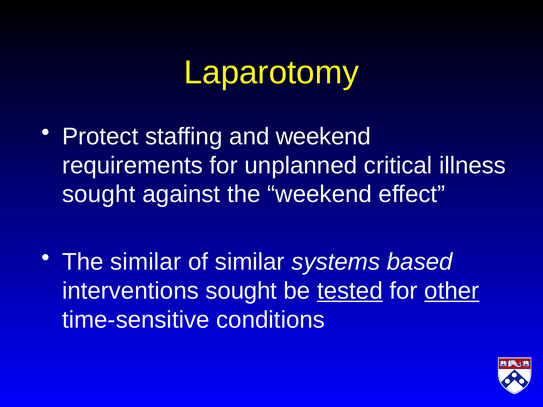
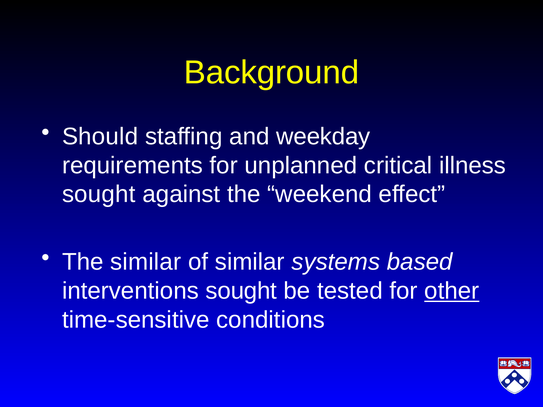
Laparotomy: Laparotomy -> Background (272, 72)
Protect: Protect -> Should (100, 137)
and weekend: weekend -> weekday (323, 137)
tested underline: present -> none (350, 291)
